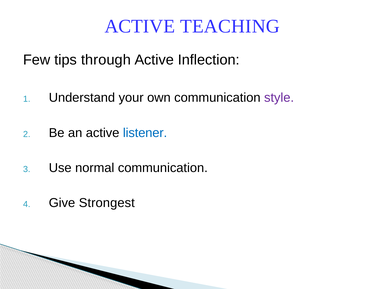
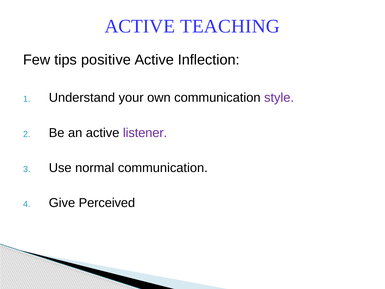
through: through -> positive (106, 60)
listener colour: blue -> purple (145, 133)
Strongest: Strongest -> Perceived (107, 203)
